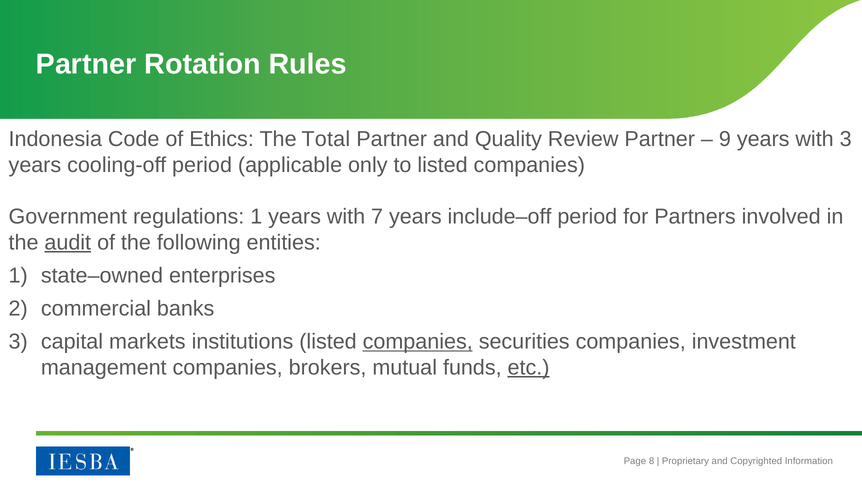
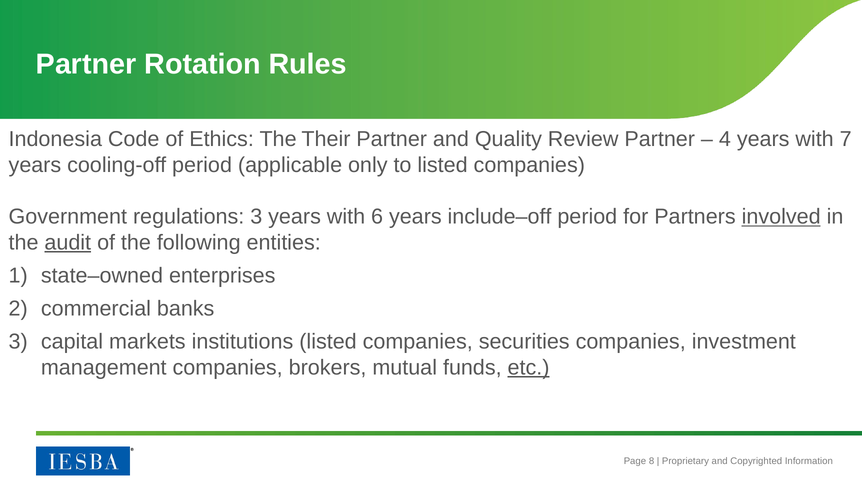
Total: Total -> Their (326, 139)
9: 9 -> 4 (725, 139)
with 3: 3 -> 7 (846, 139)
regulations 1: 1 -> 3 (256, 217)
7: 7 -> 6 (377, 217)
involved underline: none -> present (781, 217)
companies underline: present -> none (418, 342)
